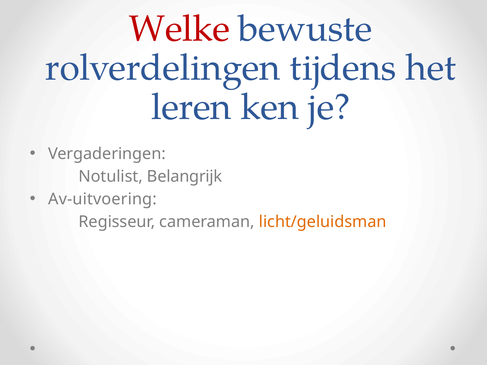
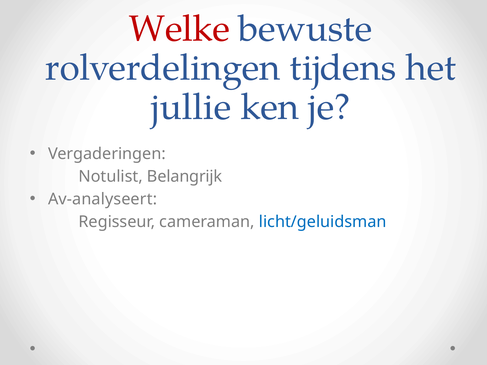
leren: leren -> jullie (191, 107)
Av-uitvoering: Av-uitvoering -> Av-analyseert (103, 199)
licht/geluidsman colour: orange -> blue (323, 222)
